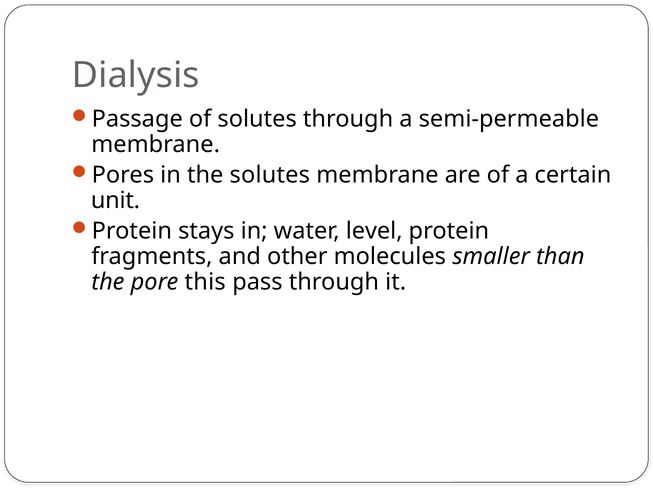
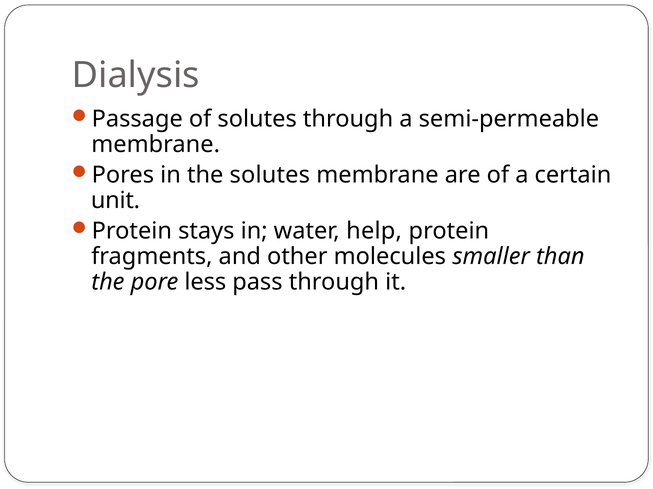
level: level -> help (374, 232)
this: this -> less (205, 282)
